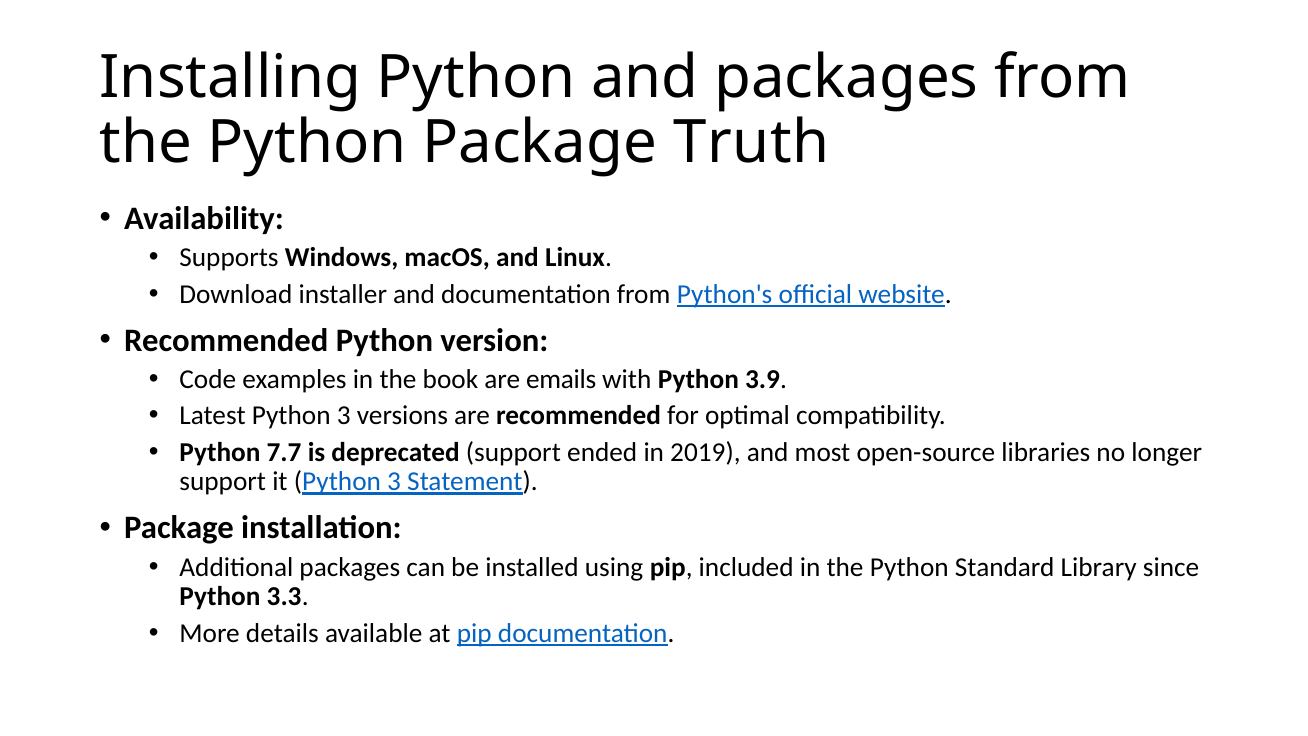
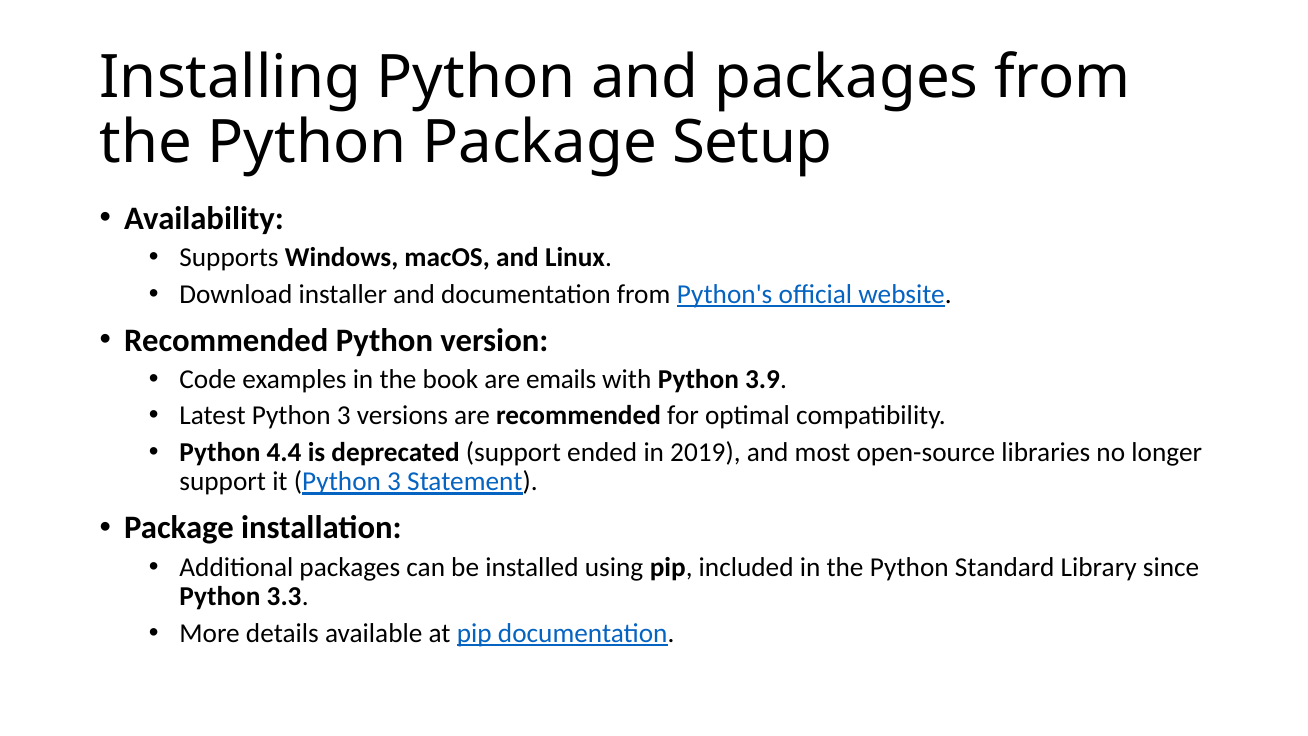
Truth: Truth -> Setup (752, 142)
7.7: 7.7 -> 4.4 (284, 452)
